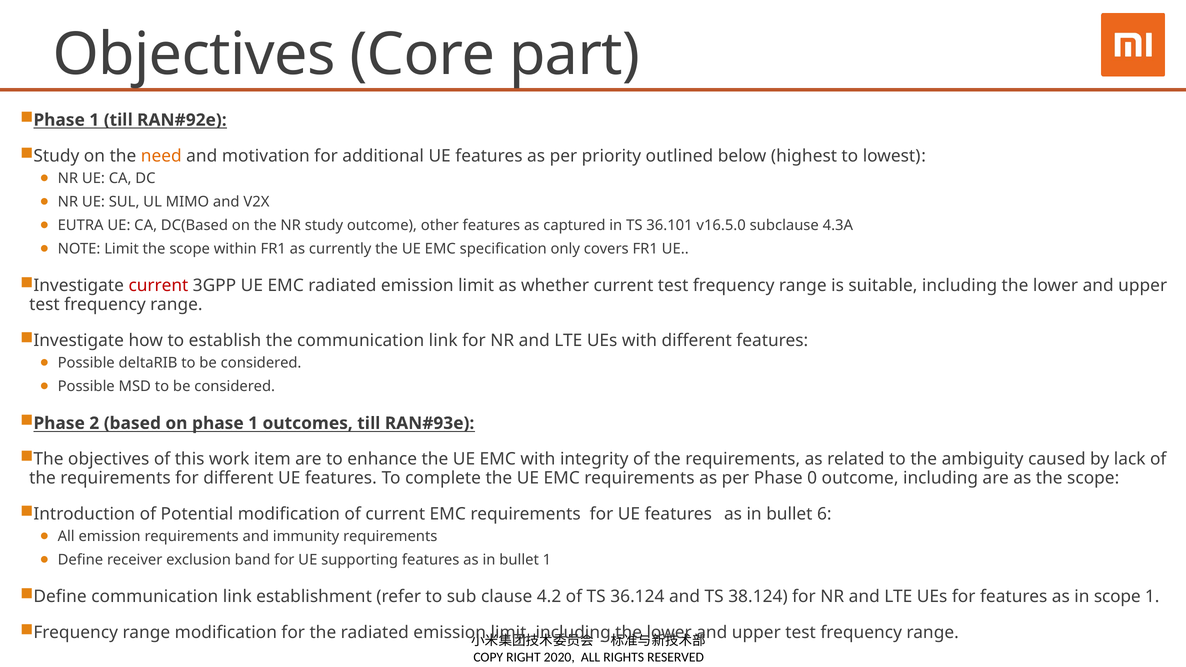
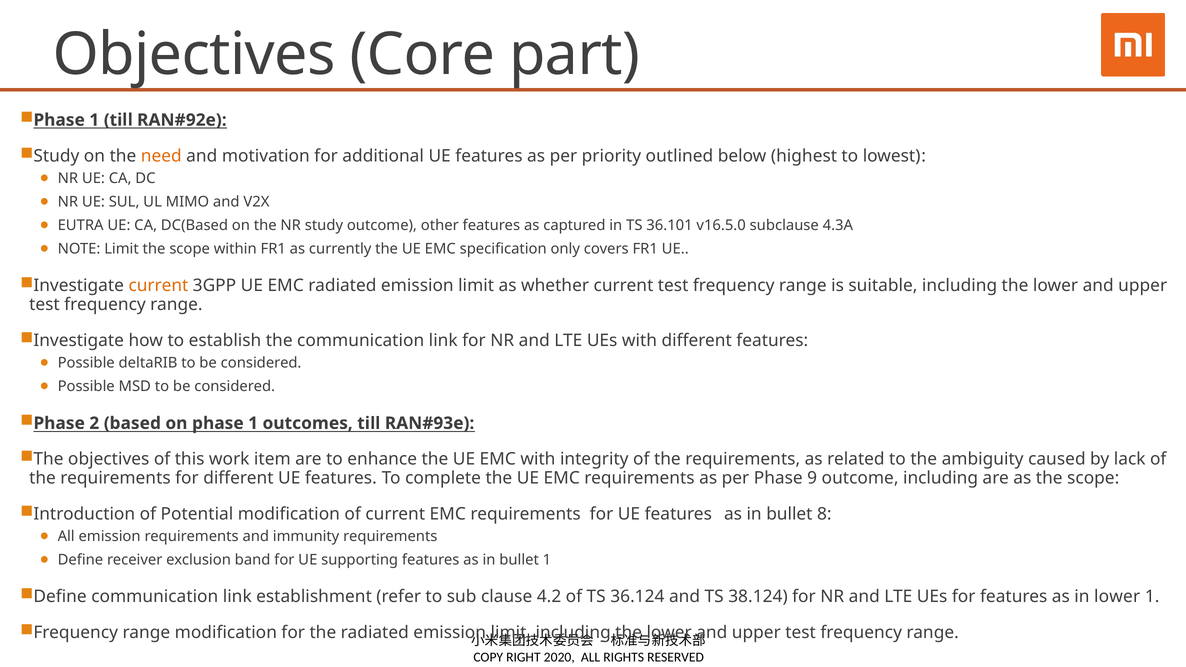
current colour: red -> orange (158, 286)
0: 0 -> 9 (812, 478)
6: 6 -> 8 (824, 514)
in scope: scope -> lower (1117, 597)
